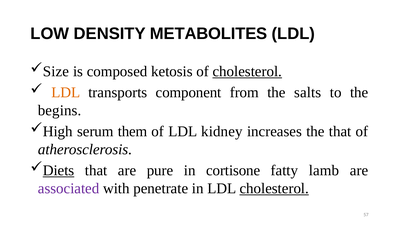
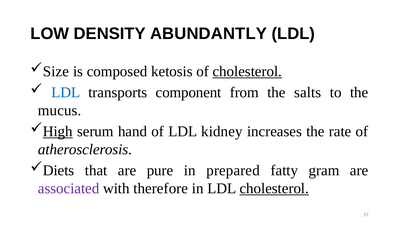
METABOLITES: METABOLITES -> ABUNDANTLY (208, 34)
LDL colour: orange -> blue (66, 92)
begins: begins -> mucus (60, 110)
High underline: none -> present (58, 131)
them: them -> hand (133, 131)
the that: that -> rate (340, 131)
Diets underline: present -> none (59, 170)
cortisone: cortisone -> prepared (233, 170)
lamb: lamb -> gram (324, 170)
penetrate: penetrate -> therefore (161, 188)
